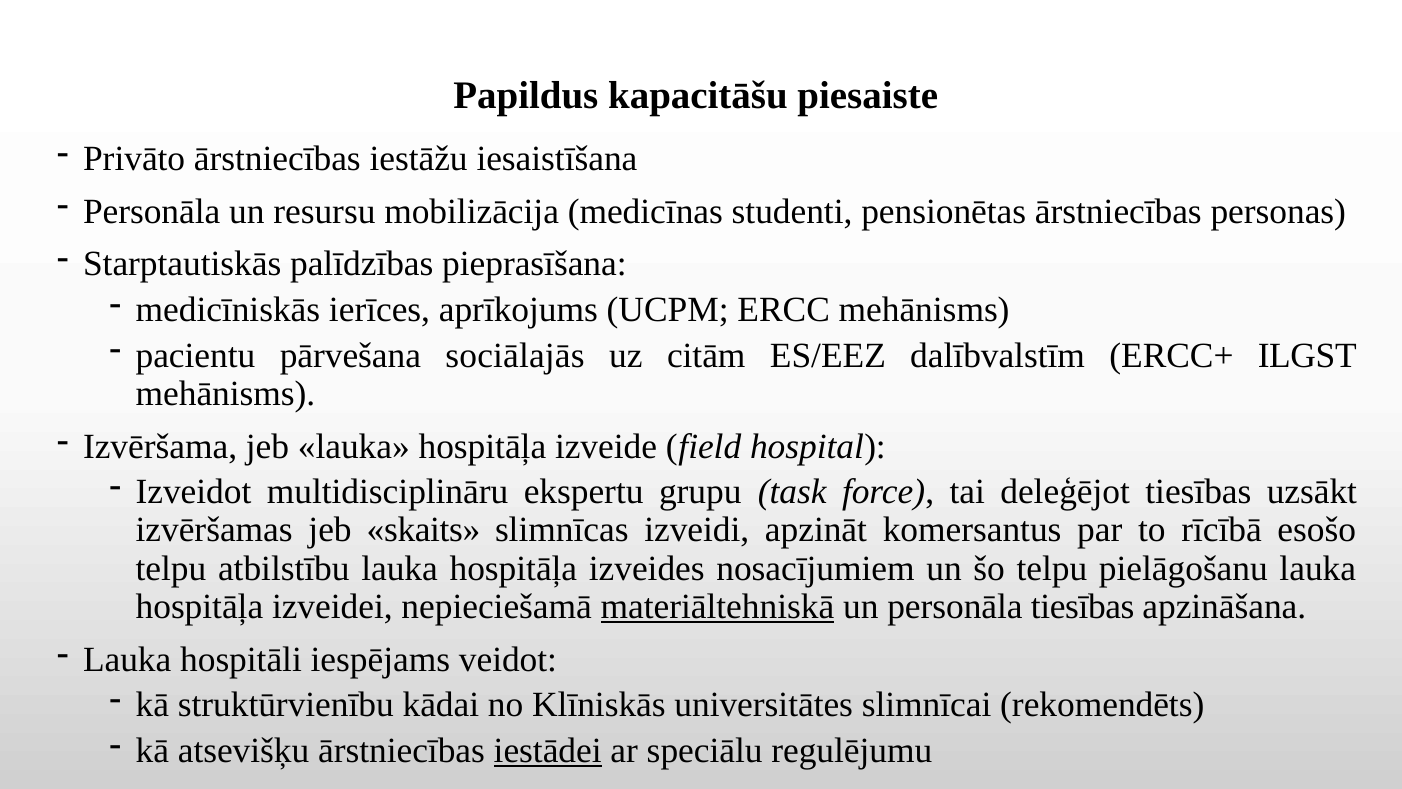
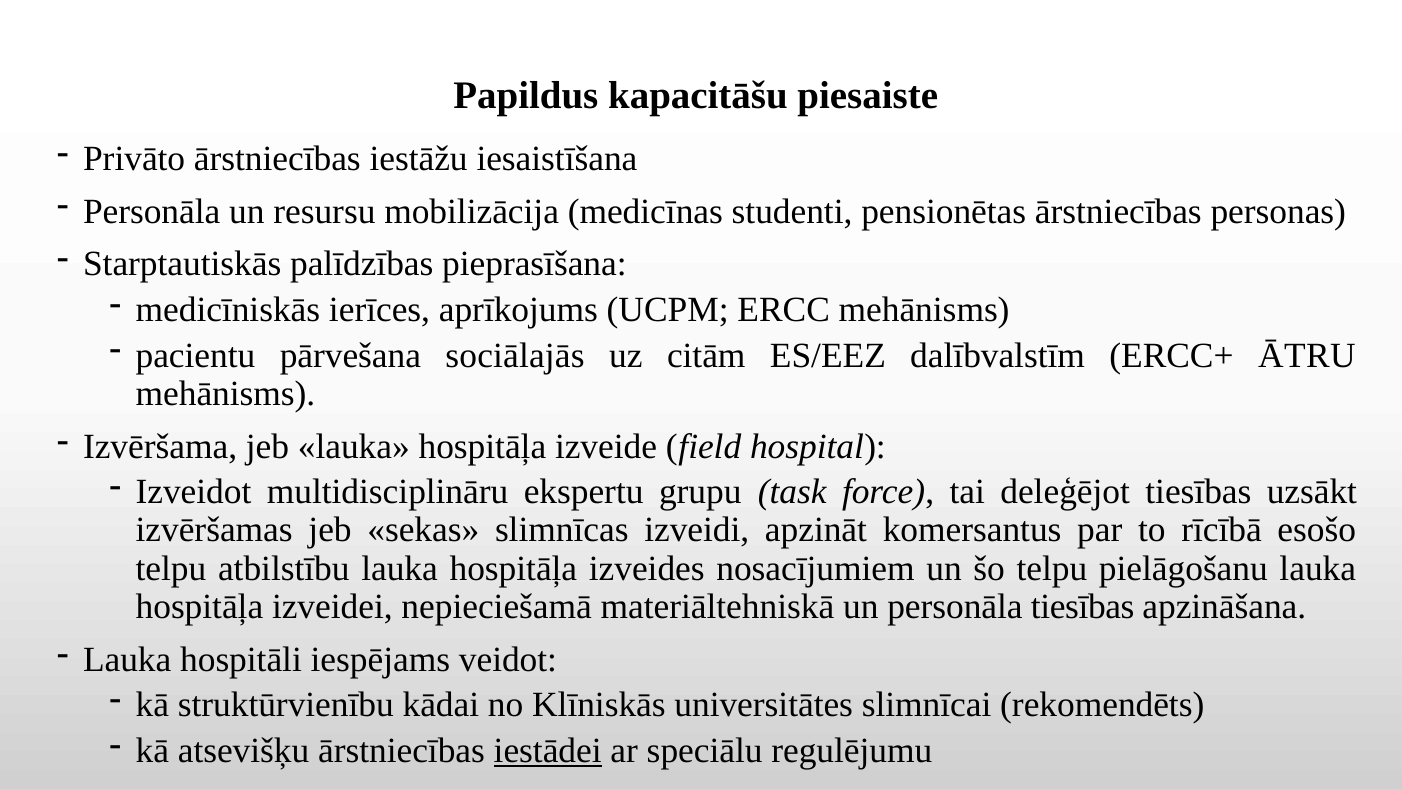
ILGST: ILGST -> ĀTRU (1307, 355)
skaits: skaits -> sekas (423, 530)
materiāltehniskā underline: present -> none (717, 607)
